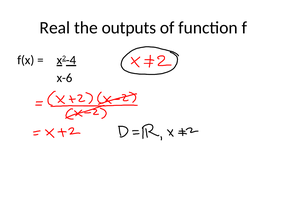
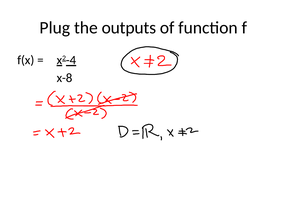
Real: Real -> Plug (55, 28)
x-6: x-6 -> x-8 (64, 78)
